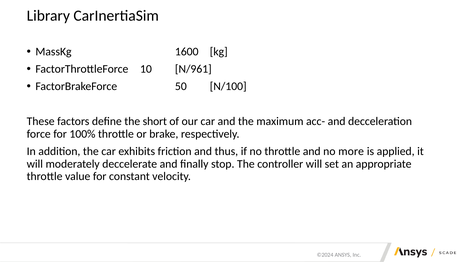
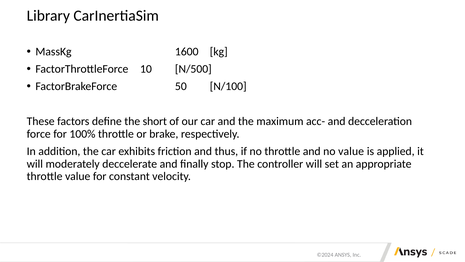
N/961: N/961 -> N/500 (193, 69)
no more: more -> value (351, 151)
